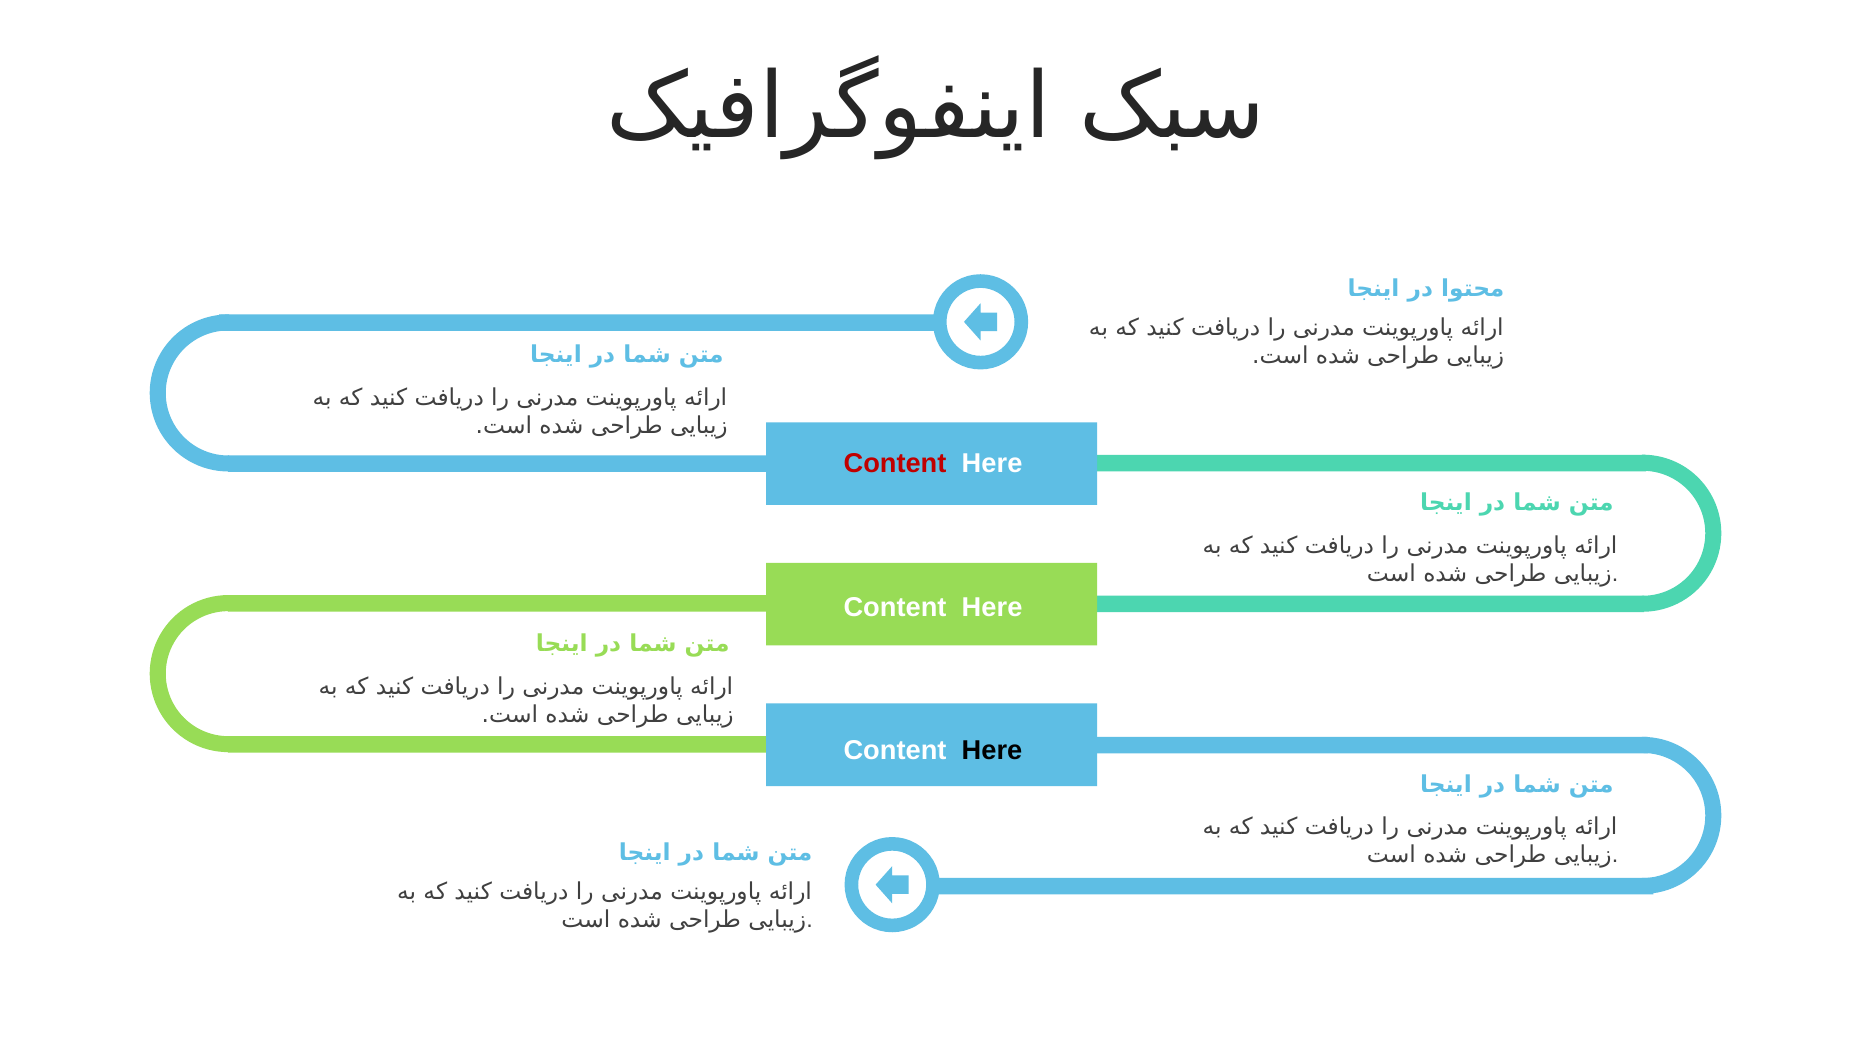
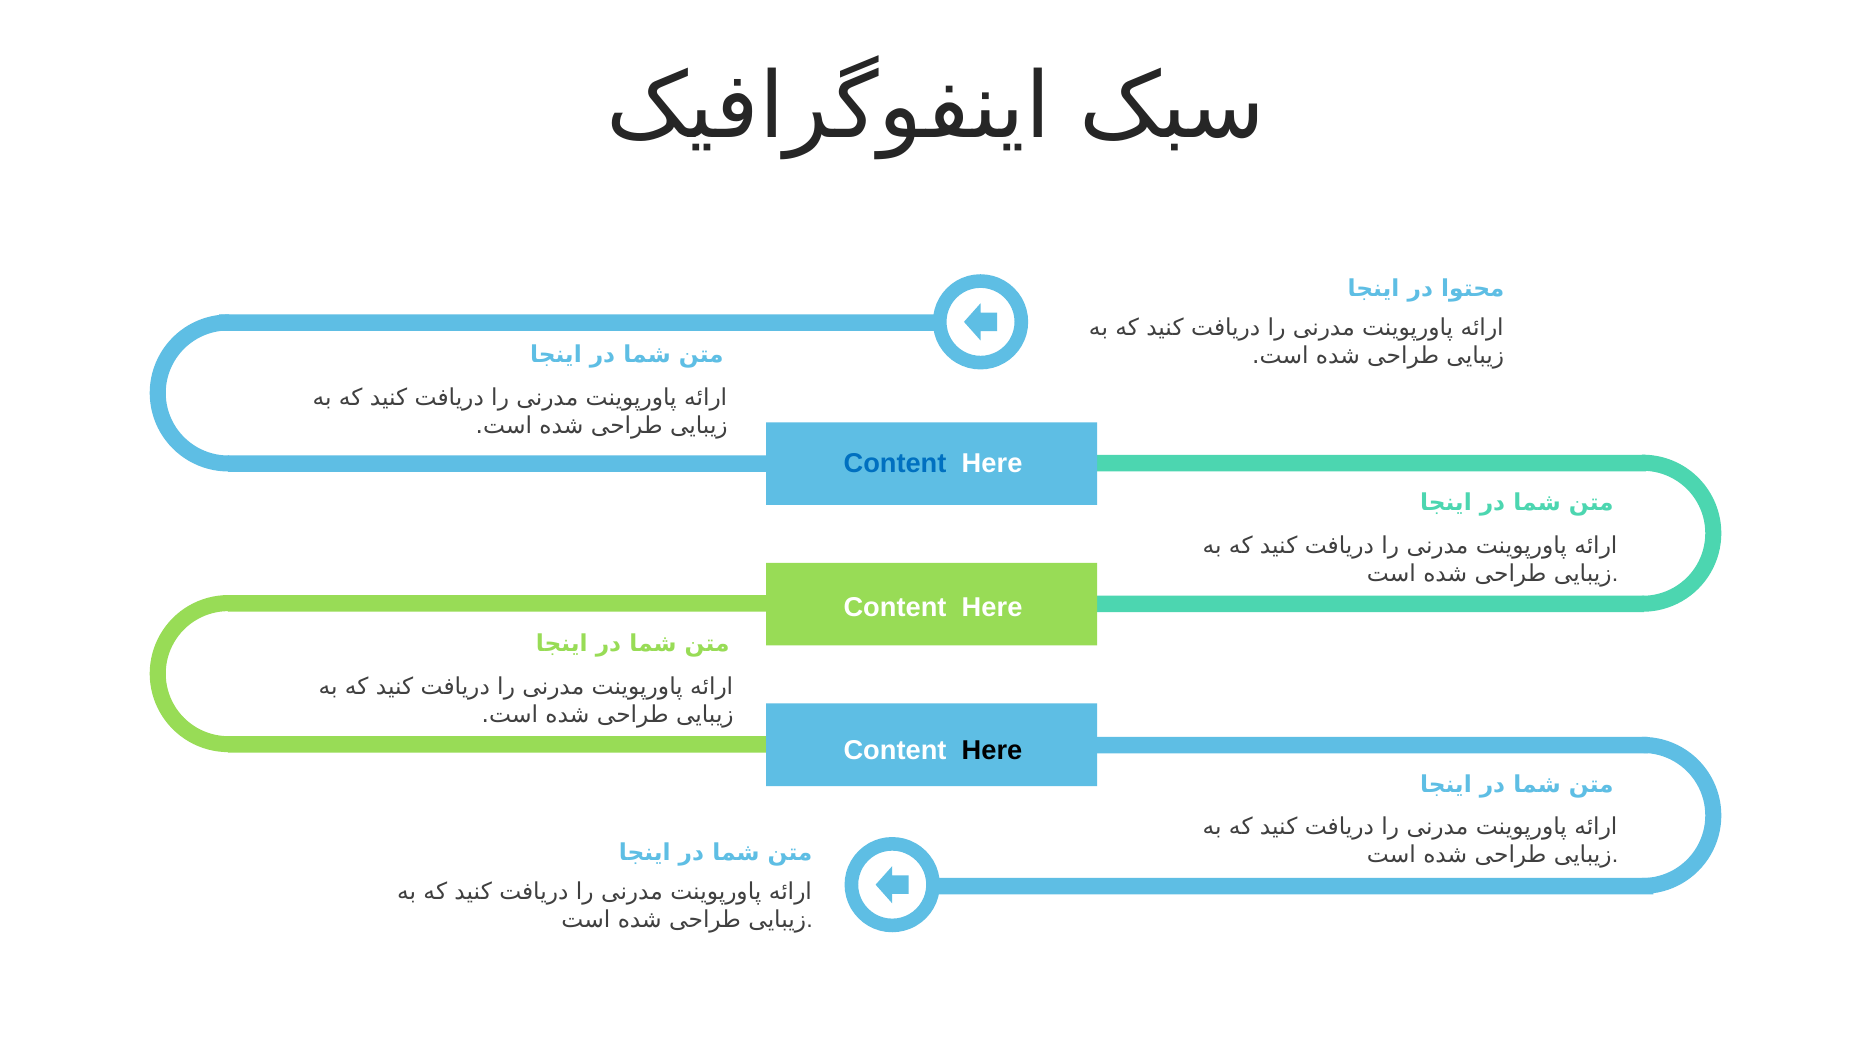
Content colour: red -> blue (895, 464)
